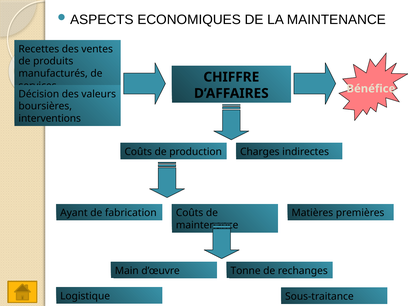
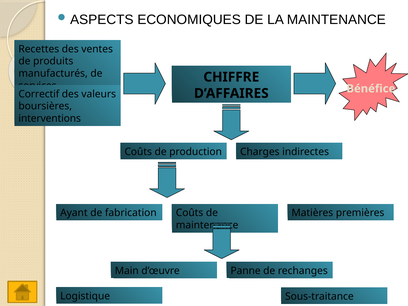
Décision: Décision -> Correctif (39, 94)
Tonne: Tonne -> Panne (246, 271)
